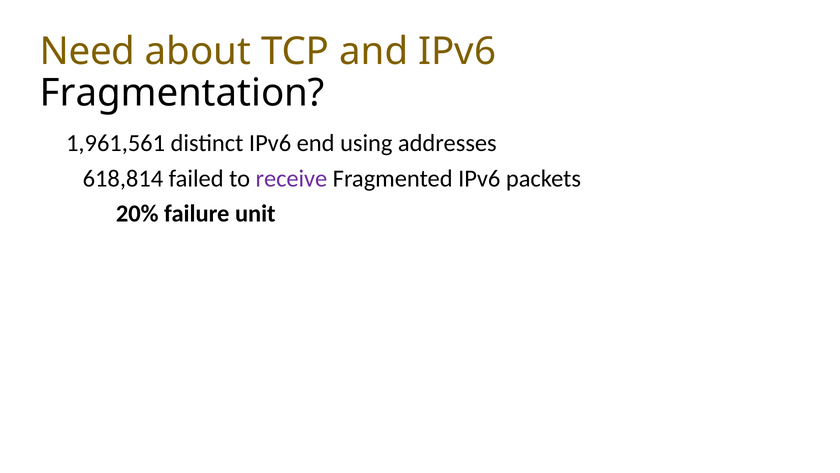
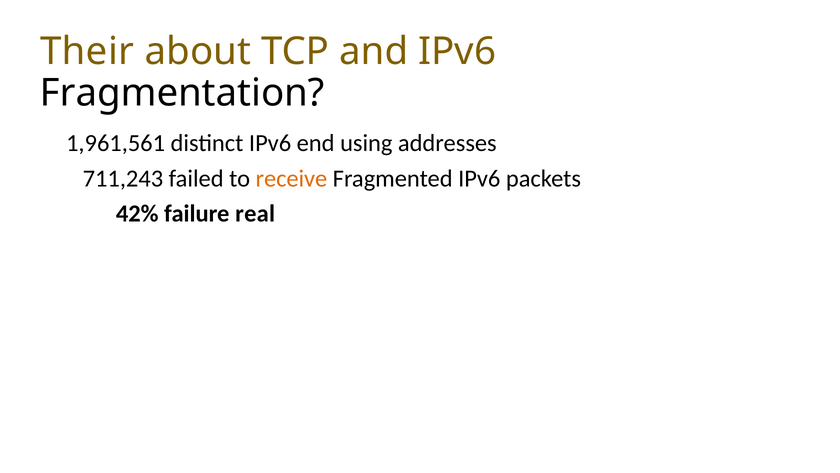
Need: Need -> Their (87, 51)
618,814: 618,814 -> 711,243 (123, 178)
receive colour: purple -> orange (291, 178)
20%: 20% -> 42% (137, 213)
unit: unit -> real (255, 213)
